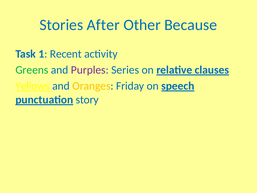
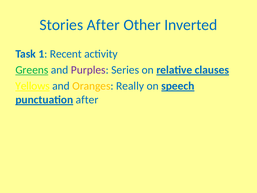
Because: Because -> Inverted (191, 25)
Greens underline: none -> present (32, 70)
Friday: Friday -> Really (130, 86)
story: story -> after (87, 100)
